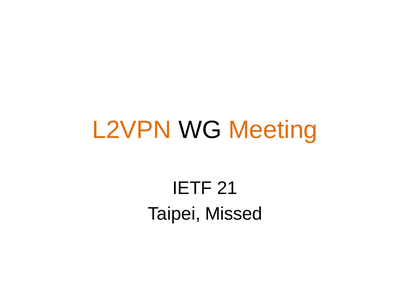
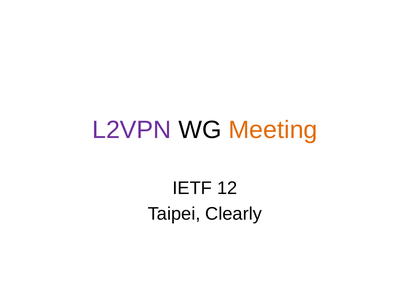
L2VPN colour: orange -> purple (132, 130)
21: 21 -> 12 (227, 189)
Missed: Missed -> Clearly (234, 214)
